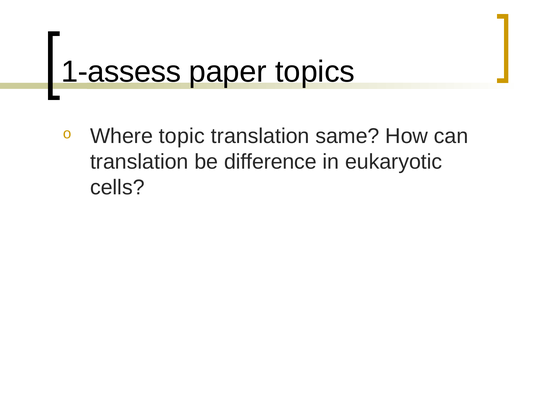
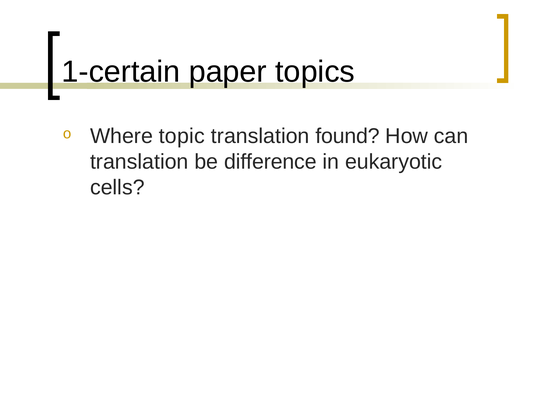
1-assess: 1-assess -> 1-certain (121, 72)
same: same -> found (348, 136)
